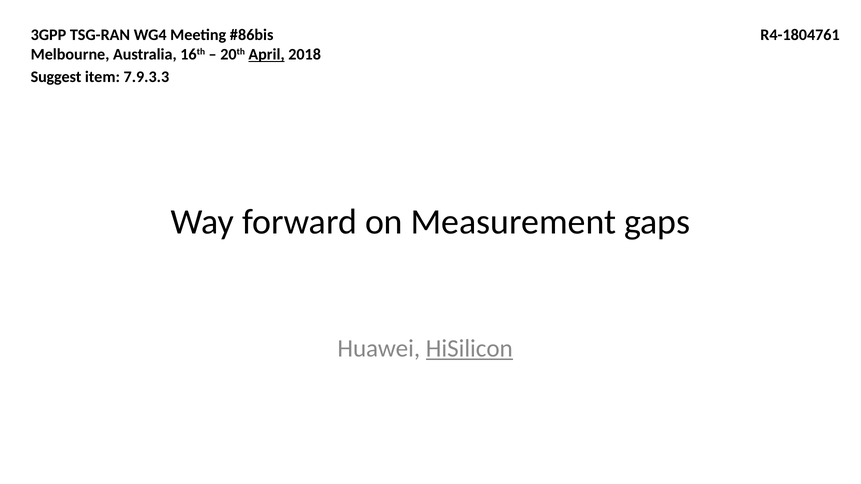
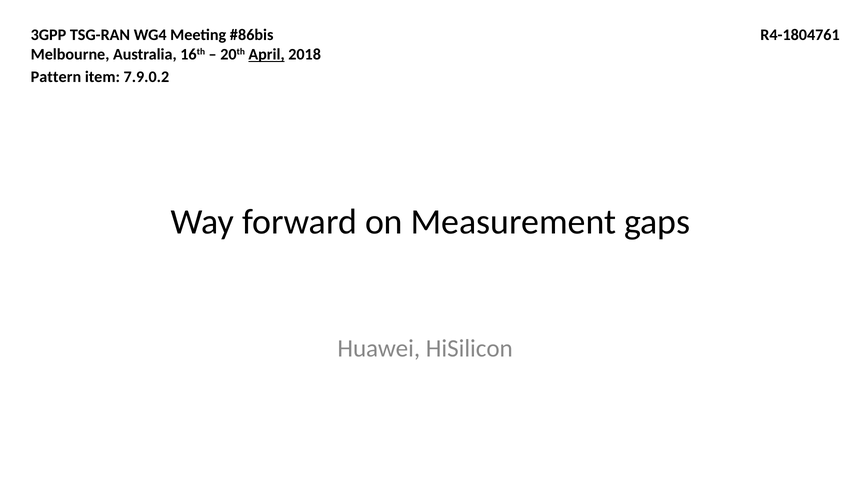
Suggest: Suggest -> Pattern (56, 77)
7.9.3.3: 7.9.3.3 -> 7.9.0.2 (146, 77)
HiSilicon underline: present -> none (469, 349)
